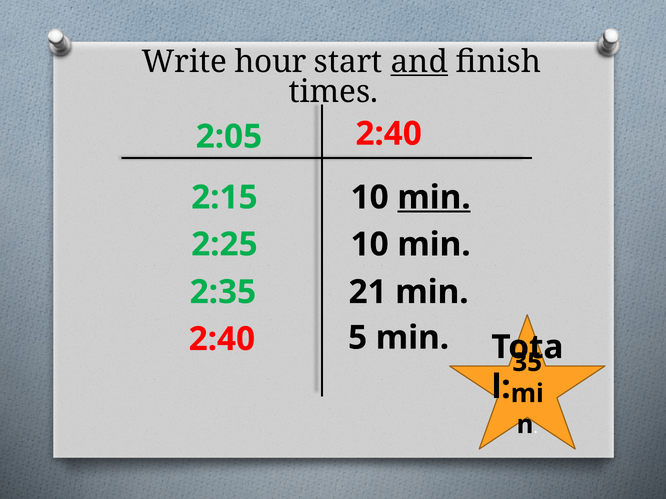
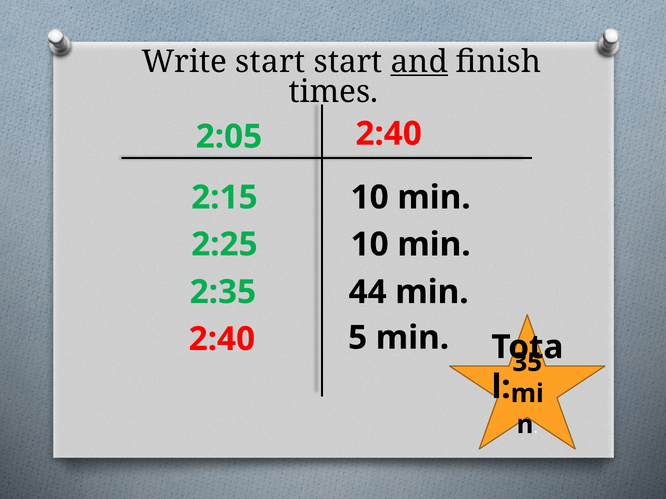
Write hour: hour -> start (270, 62)
min underline: present -> none (434, 198)
21: 21 -> 44 (368, 292)
